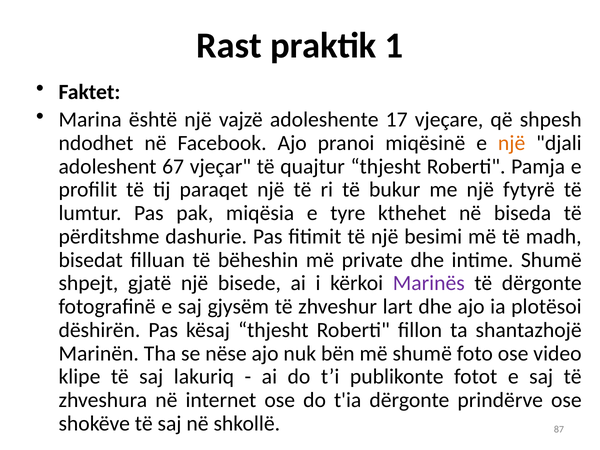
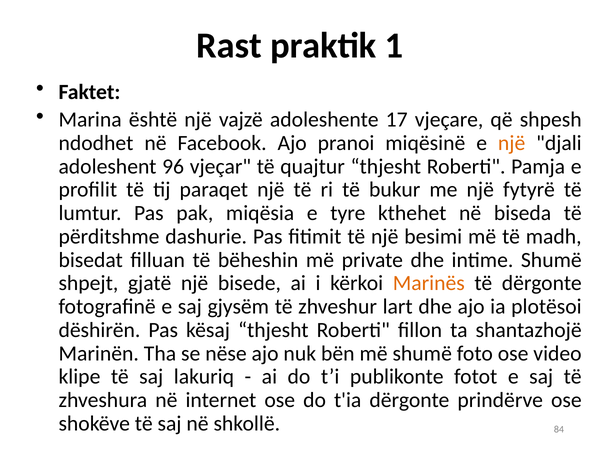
67: 67 -> 96 (173, 166)
Marinës colour: purple -> orange (429, 283)
87: 87 -> 84 (559, 430)
